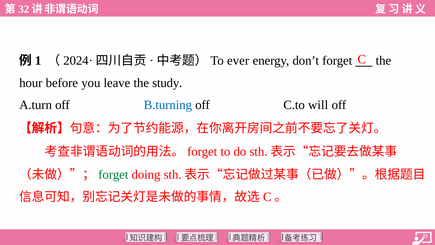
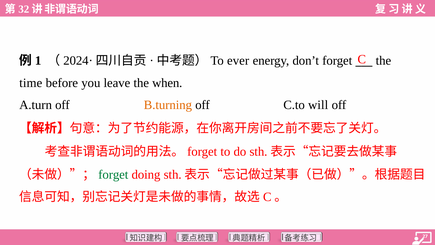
hour: hour -> time (31, 83)
study: study -> when (167, 83)
B.turning colour: blue -> orange (168, 105)
